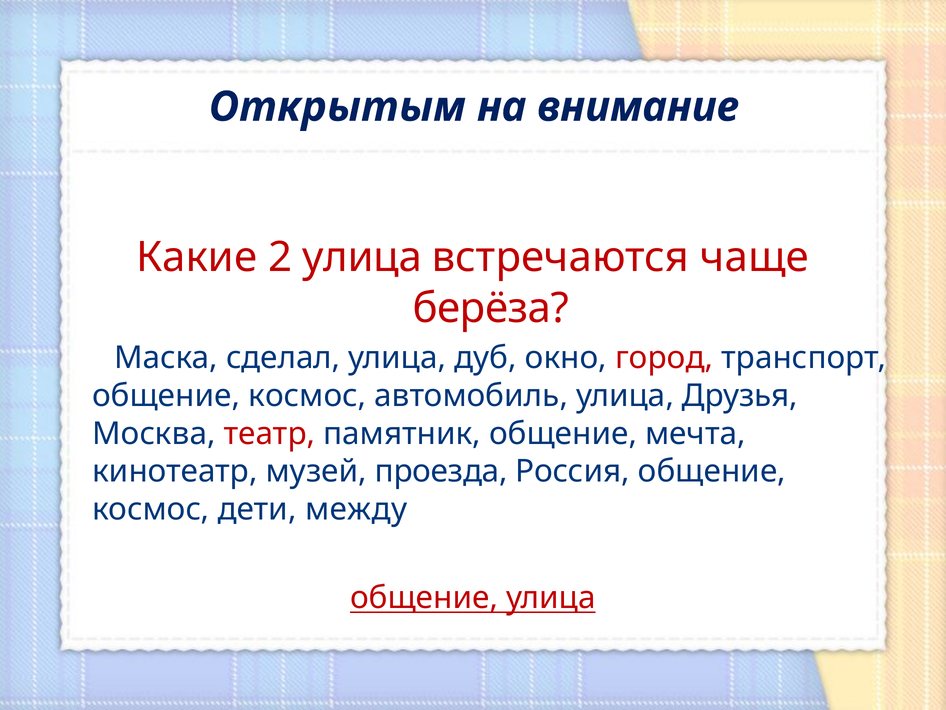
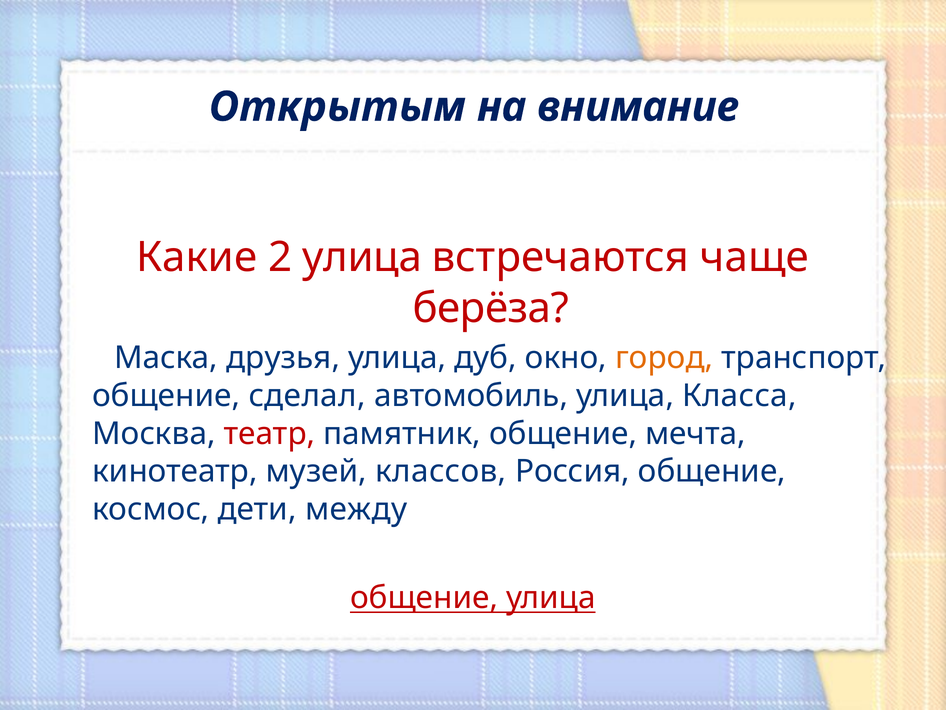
сделал: сделал -> друзья (283, 358)
город colour: red -> orange (664, 358)
космос: космос -> сделал (307, 395)
Друзья: Друзья -> Класса (739, 395)
проезда: проезда -> классов (441, 471)
